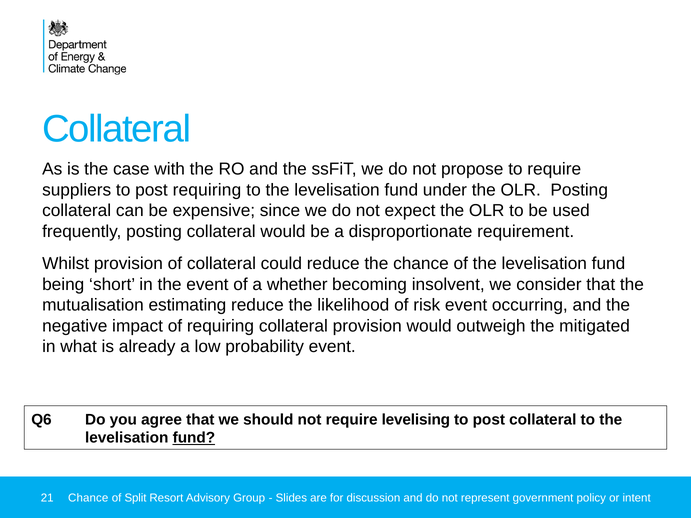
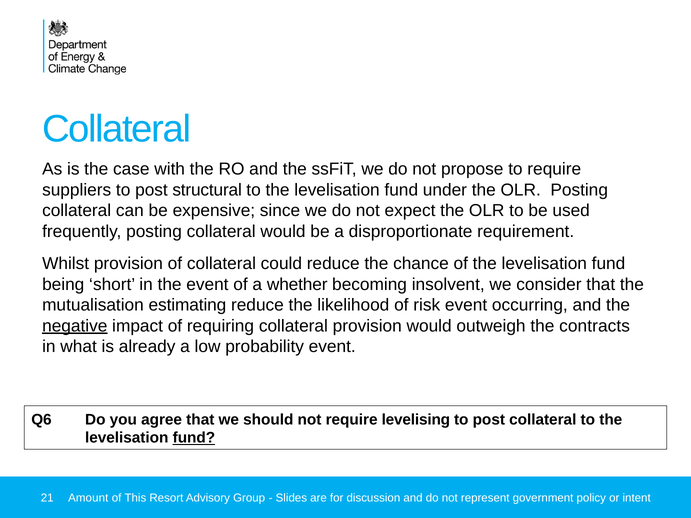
post requiring: requiring -> structural (207, 190)
negative underline: none -> present (75, 326)
mitigated: mitigated -> contracts (595, 326)
Chance: Chance -> Amount (88, 498)
Split: Split -> This (135, 498)
